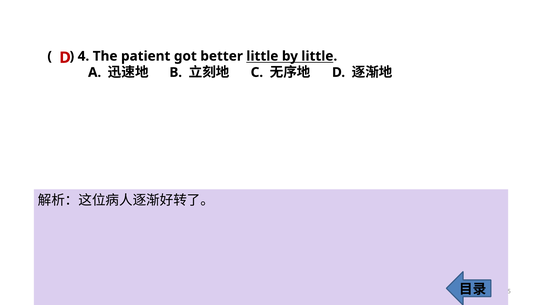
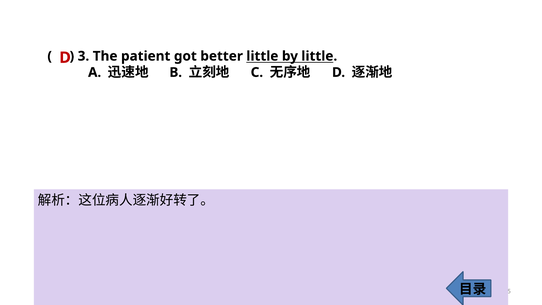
4: 4 -> 3 (83, 56)
